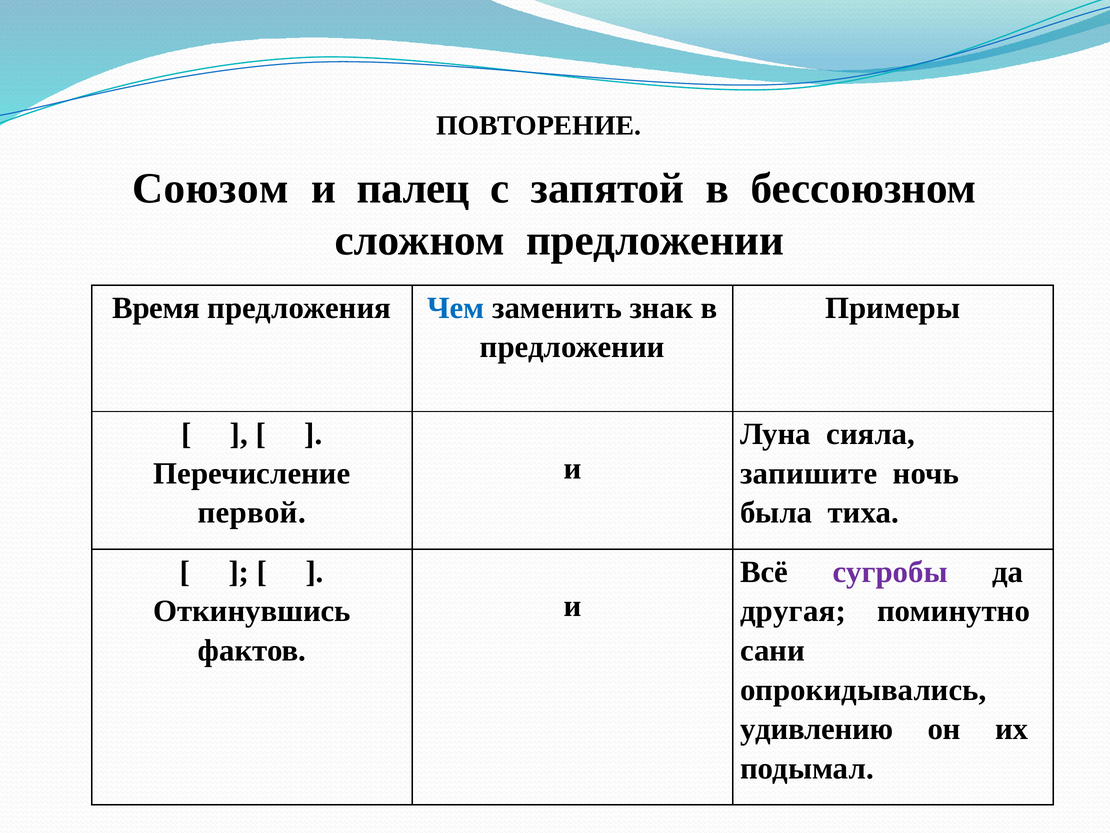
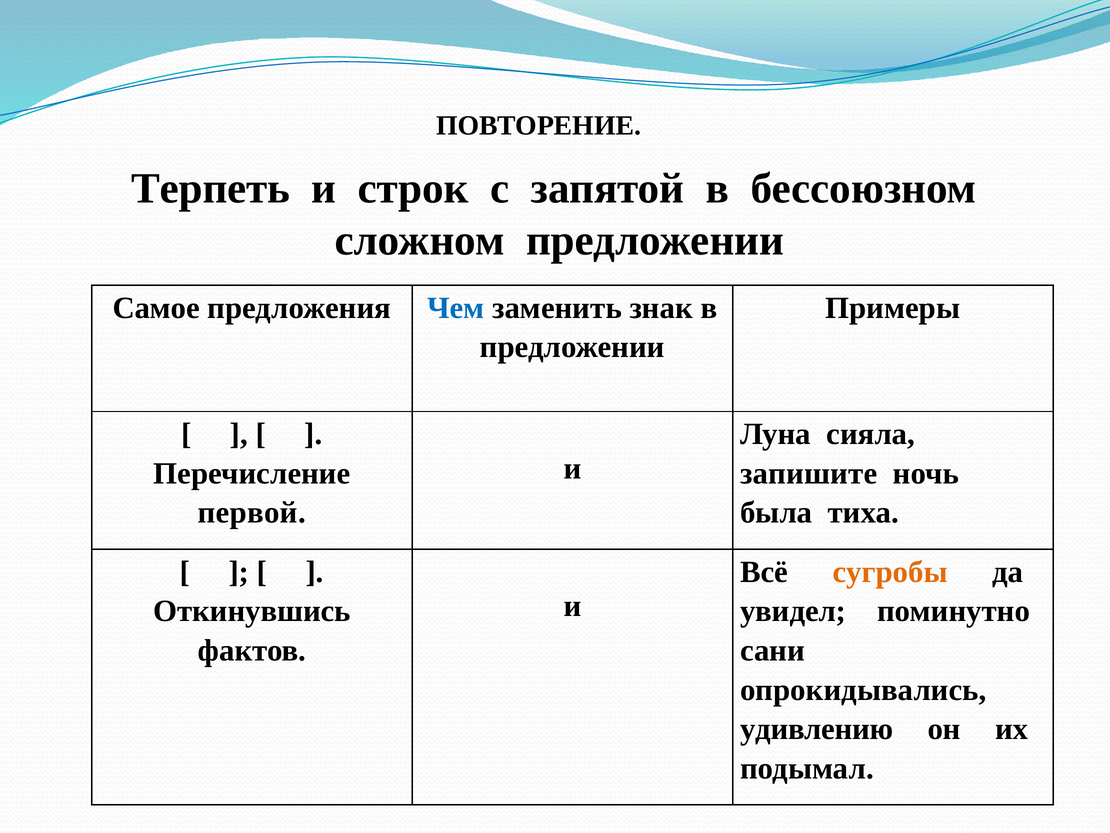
Союзом: Союзом -> Терпеть (211, 188)
палец: палец -> строк (413, 188)
Время: Время -> Самое (156, 308)
сугробы colour: purple -> orange (890, 571)
другая: другая -> увидел (793, 611)
